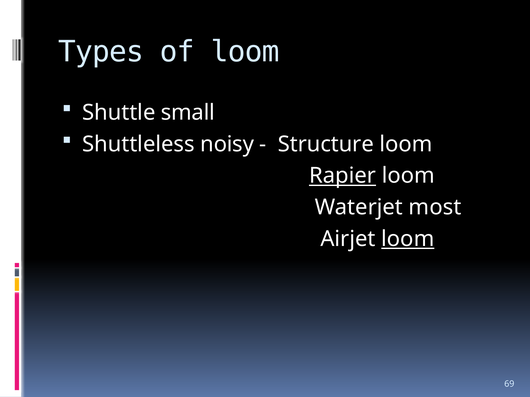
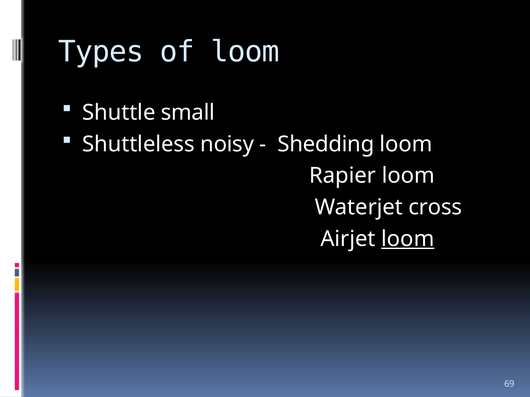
Structure: Structure -> Shedding (326, 144)
Rapier underline: present -> none (343, 176)
most: most -> cross (435, 208)
